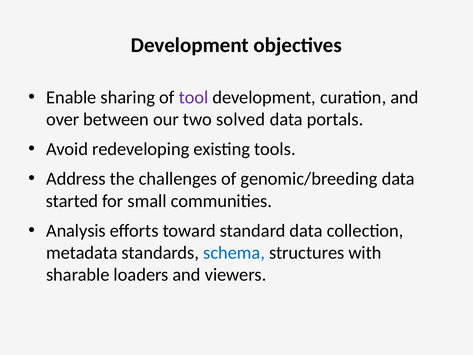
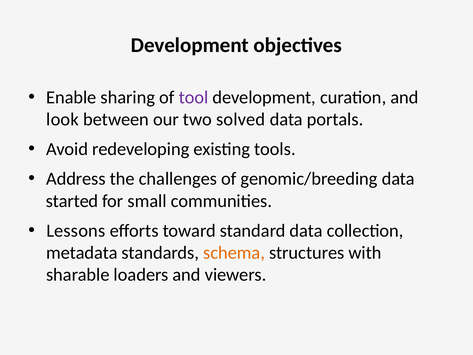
over: over -> look (63, 119)
Analysis: Analysis -> Lessons (76, 230)
schema colour: blue -> orange (234, 253)
